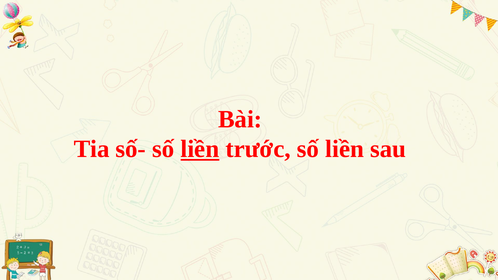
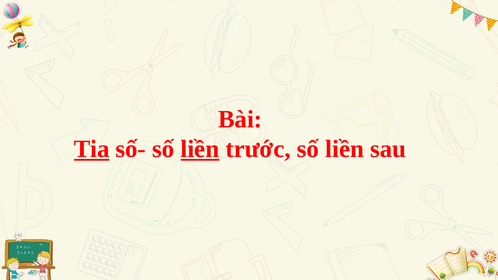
Tia underline: none -> present (92, 149)
